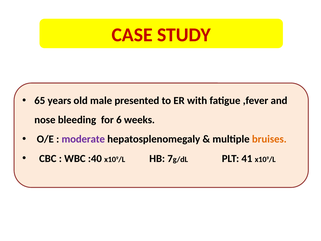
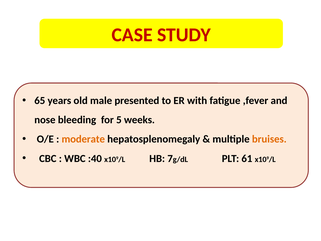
6: 6 -> 5 (119, 120)
moderate colour: purple -> orange (83, 139)
41: 41 -> 61 (247, 158)
